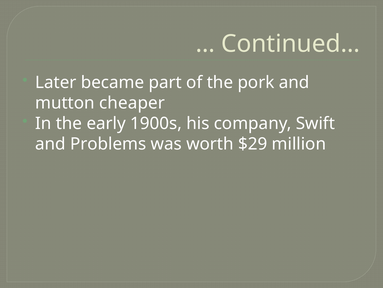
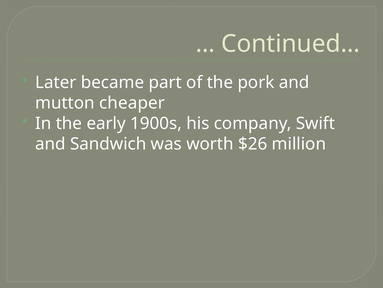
Problems: Problems -> Sandwich (108, 144)
$29: $29 -> $26 (253, 144)
